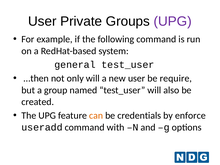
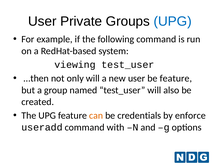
UPG colour: purple -> blue (173, 21)
general: general -> viewing (75, 65)
be require: require -> feature (176, 78)
